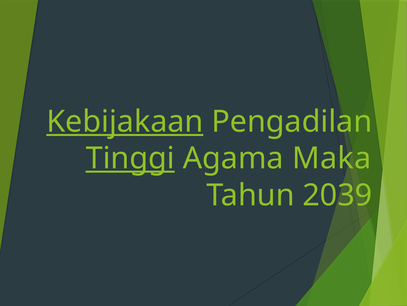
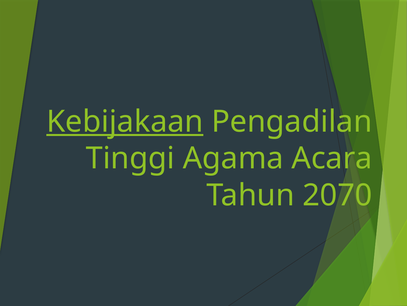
Tinggi underline: present -> none (130, 158)
Maka: Maka -> Acara (332, 158)
2039: 2039 -> 2070 (337, 195)
